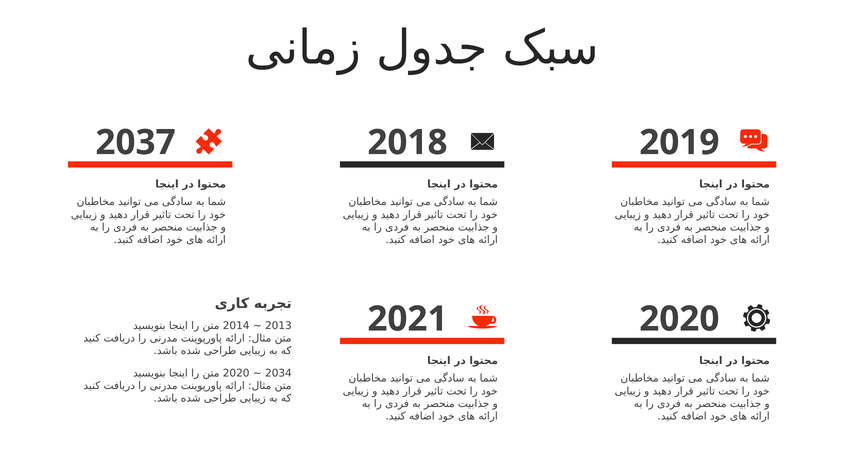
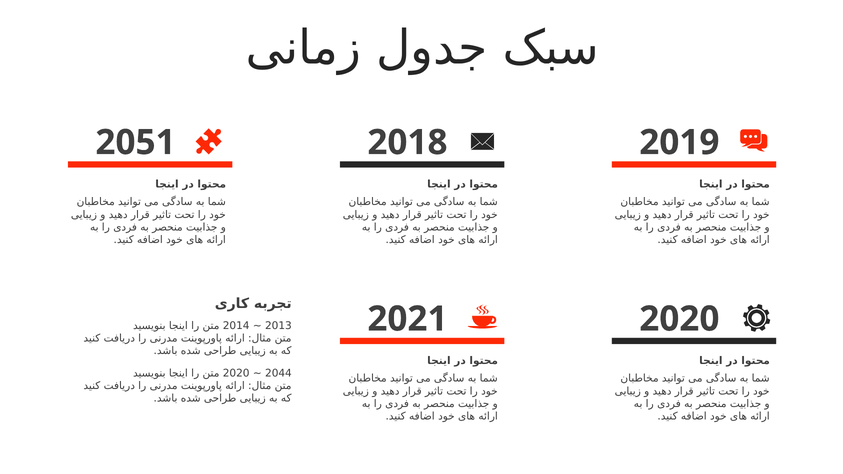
2037: 2037 -> 2051 (136, 143)
2034: 2034 -> 2044 (278, 373)
